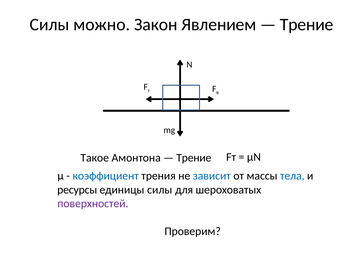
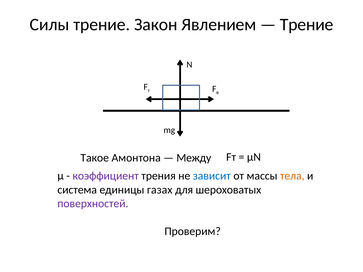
Силы можно: можно -> трение (102, 25)
Трение: Трение -> Между (194, 158)
коэффициент colour: blue -> purple (106, 176)
тела colour: blue -> orange (292, 176)
ресурсы: ресурсы -> система (77, 190)
единицы силы: силы -> газах (160, 190)
